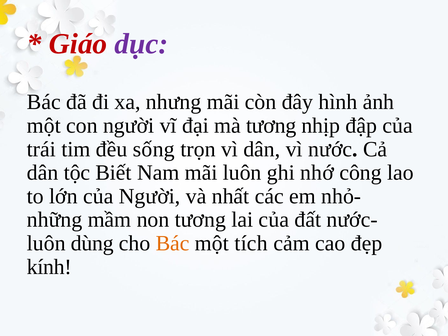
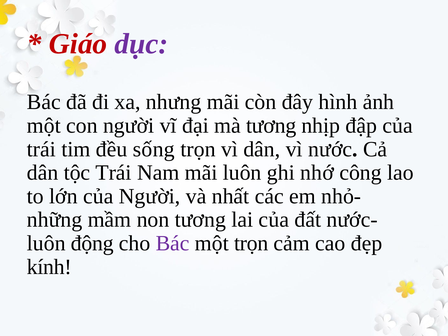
tộc Biết: Biết -> Trái (114, 173)
dùng: dùng -> động (92, 243)
Bác colour: orange -> purple (173, 243)
một tích: tích -> trọn (251, 243)
